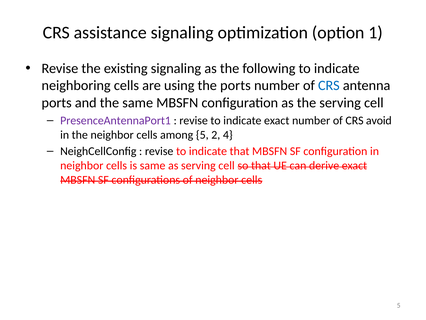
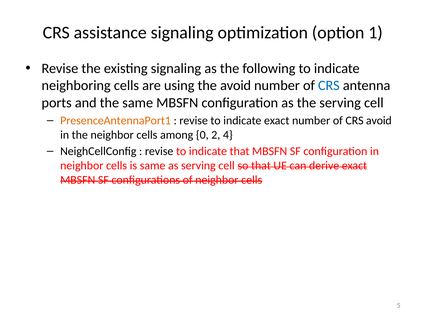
the ports: ports -> avoid (236, 85)
PresenceAntennaPort1 colour: purple -> orange (116, 120)
among 5: 5 -> 0 (202, 135)
